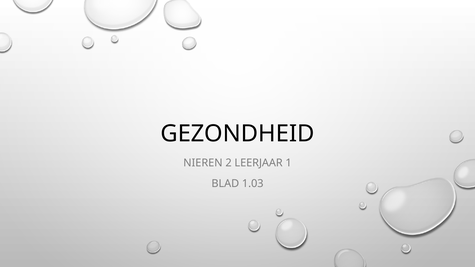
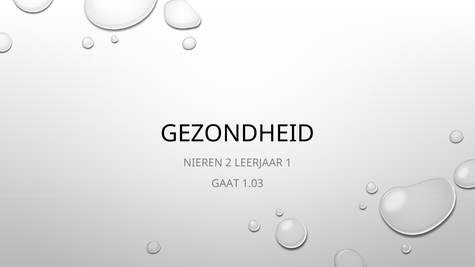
BLAD: BLAD -> GAAT (225, 184)
